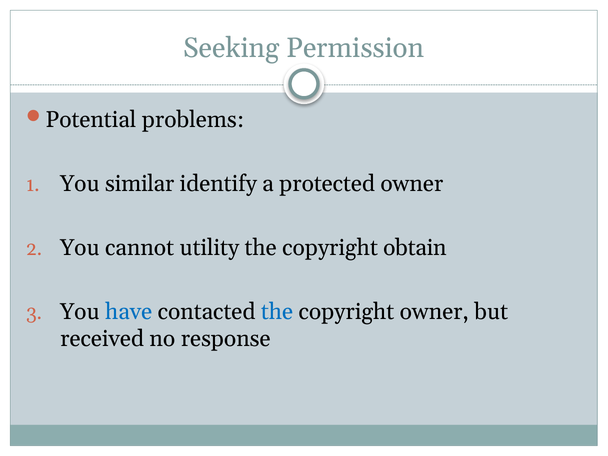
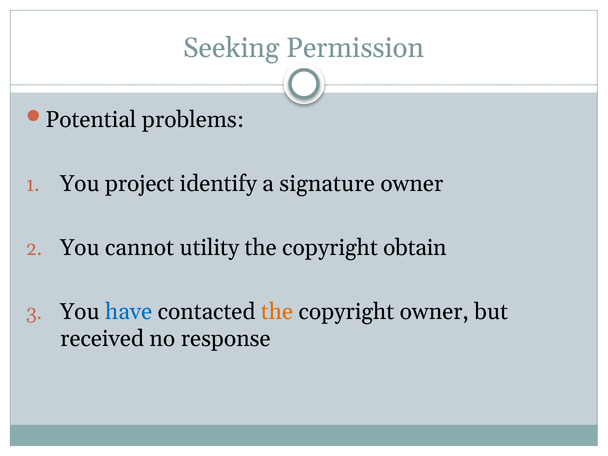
similar: similar -> project (140, 184)
protected: protected -> signature (327, 184)
the colour: blue -> orange (277, 312)
